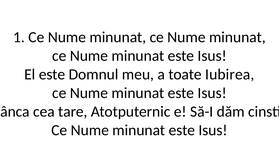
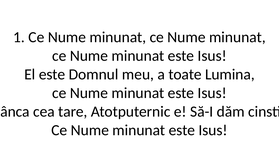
Iubirea: Iubirea -> Lumina (230, 74)
